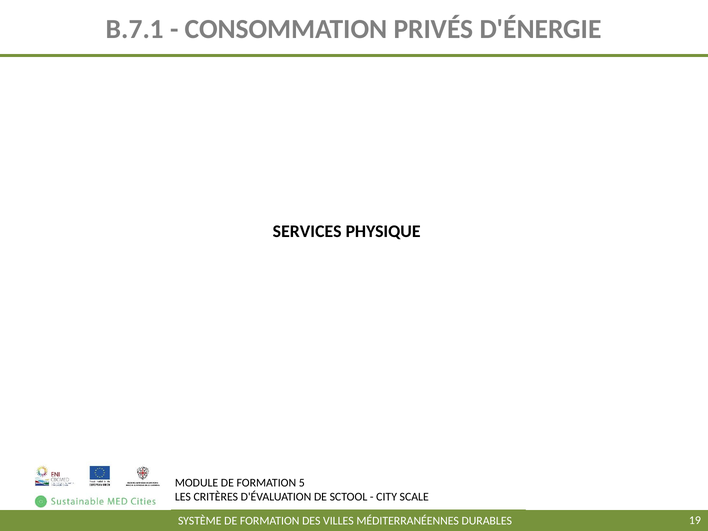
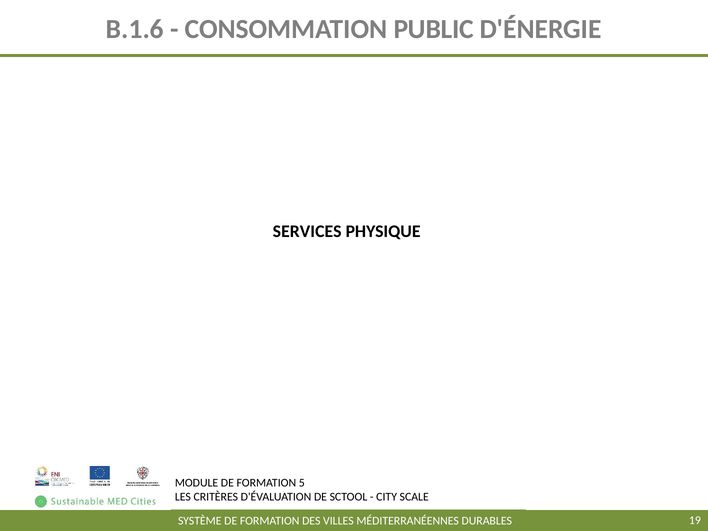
B.7.1: B.7.1 -> B.1.6 (135, 29)
PRIVÉS: PRIVÉS -> PUBLIC (434, 29)
